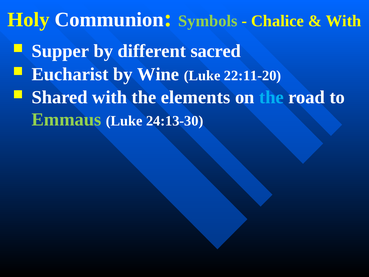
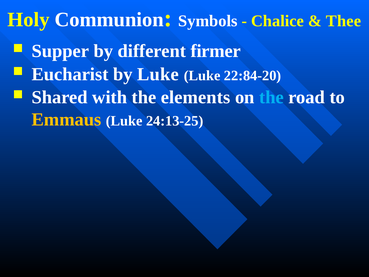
Symbols colour: light green -> white (208, 21)
With: With -> Thee (343, 21)
sacred: sacred -> firmer (216, 51)
by Wine: Wine -> Luke (158, 74)
22:11-20: 22:11-20 -> 22:84-20 (253, 75)
Emmaus colour: light green -> yellow (66, 119)
24:13-30: 24:13-30 -> 24:13-25 (175, 121)
